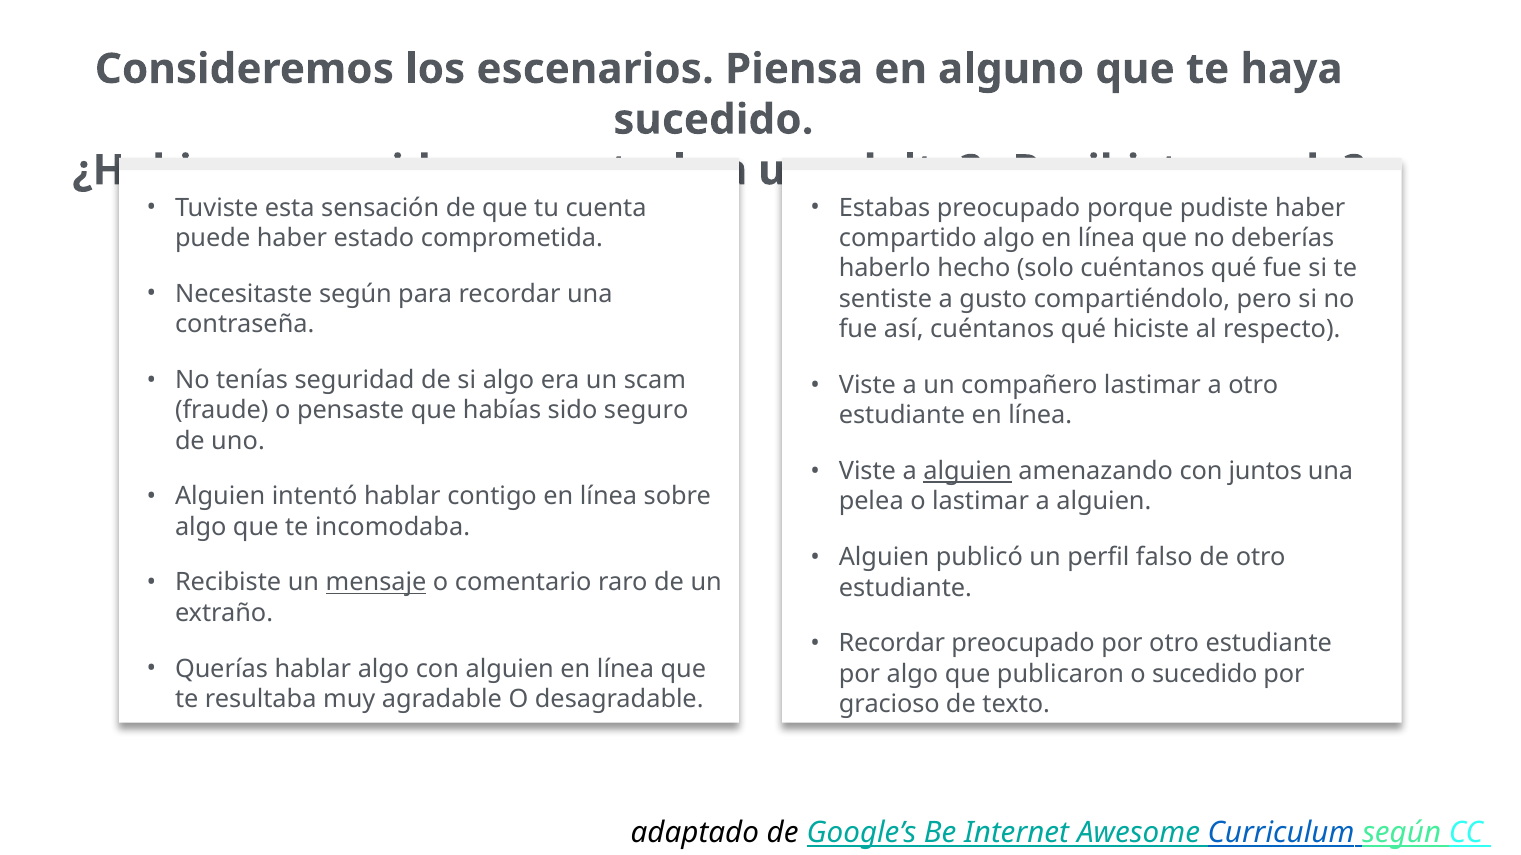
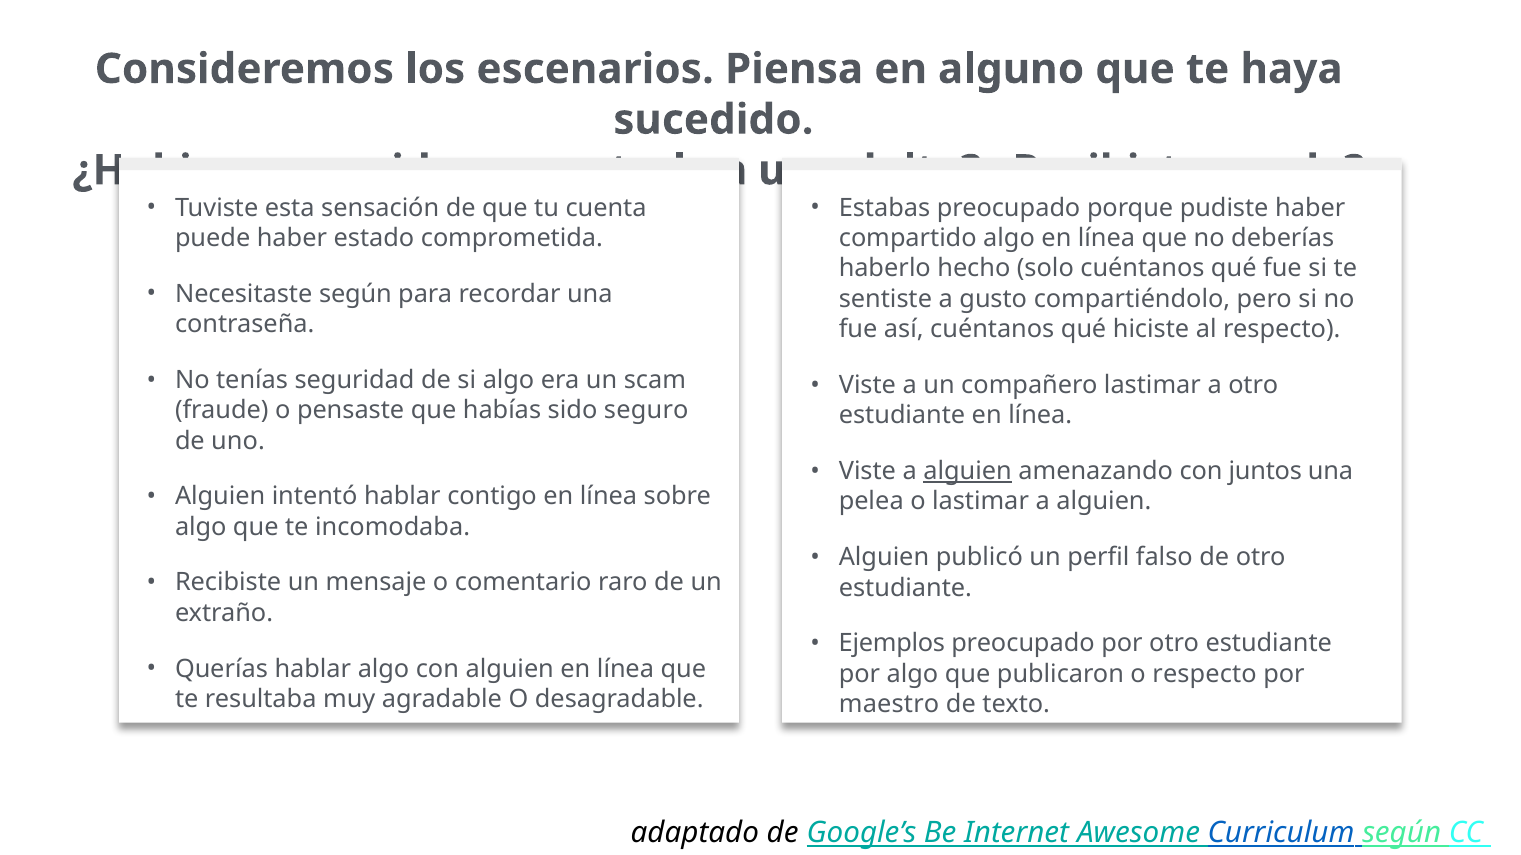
mensaje underline: present -> none (376, 583)
Recordar: Recordar -> Ejemplos (892, 644)
o sucedido: sucedido -> respecto (1205, 674)
gracioso: gracioso -> maestro (889, 705)
